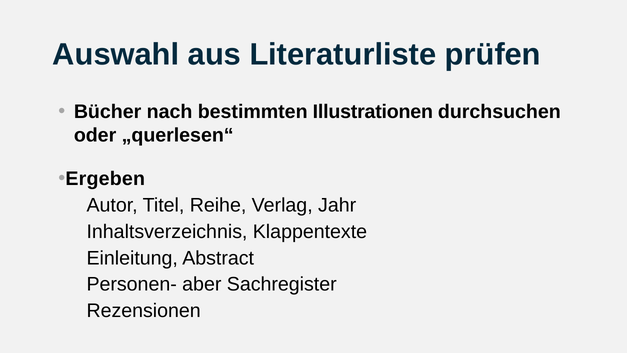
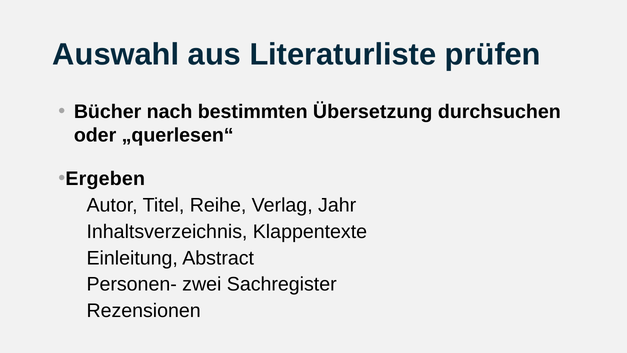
Illustrationen: Illustrationen -> Übersetzung (373, 112)
aber: aber -> zwei (202, 284)
